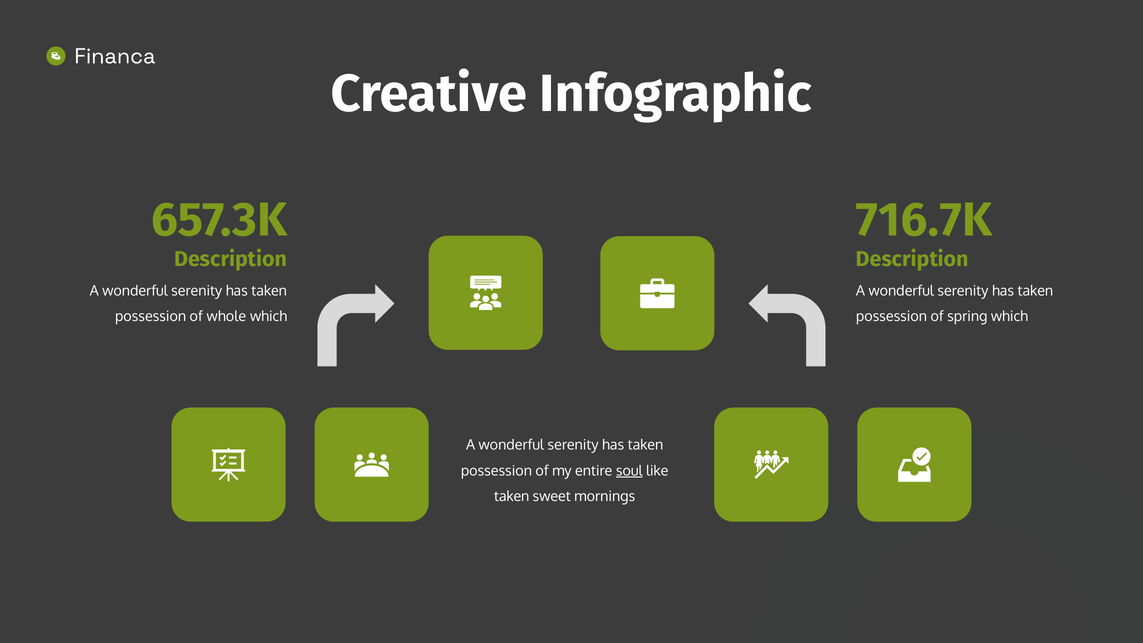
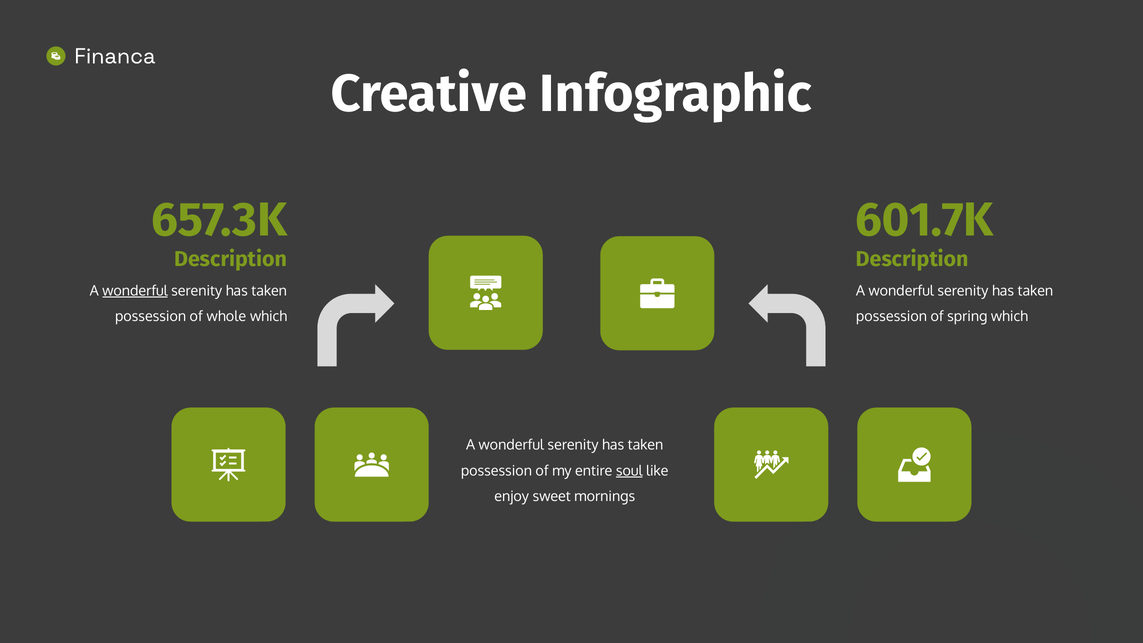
716.7K: 716.7K -> 601.7K (924, 220)
wonderful underline: none -> present (135, 291)
taken: taken -> enjoy (512, 497)
